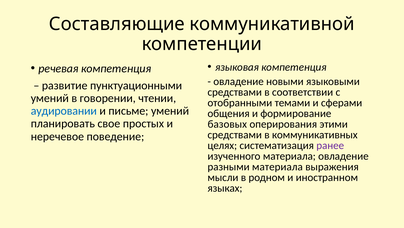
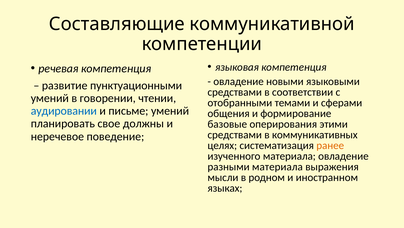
простых: простых -> должны (143, 123)
базовых: базовых -> базовые (227, 124)
ранее colour: purple -> orange (330, 145)
